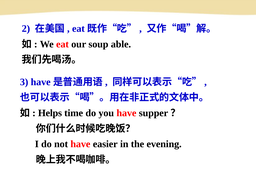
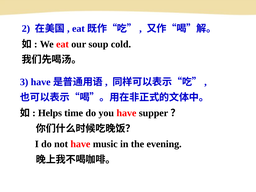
able: able -> cold (121, 44)
easier: easier -> music (105, 144)
